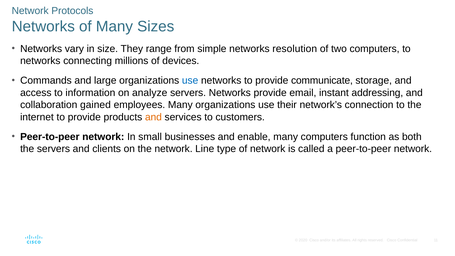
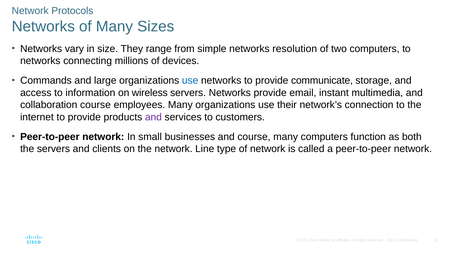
analyze: analyze -> wireless (150, 93)
addressing: addressing -> multimedia (377, 93)
collaboration gained: gained -> course (95, 105)
and colour: orange -> purple (153, 117)
and enable: enable -> course (254, 137)
